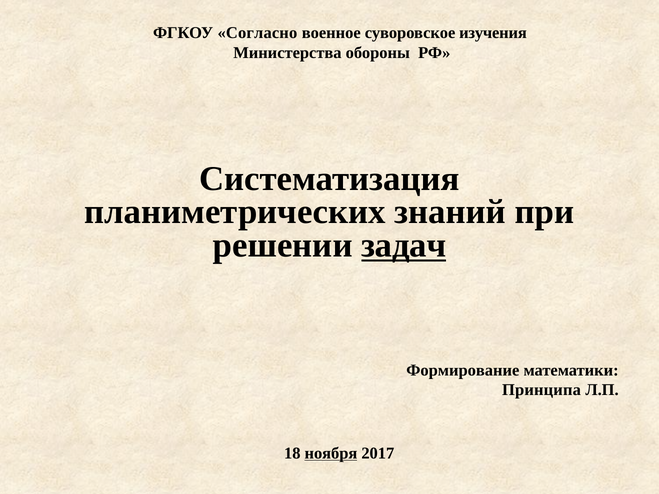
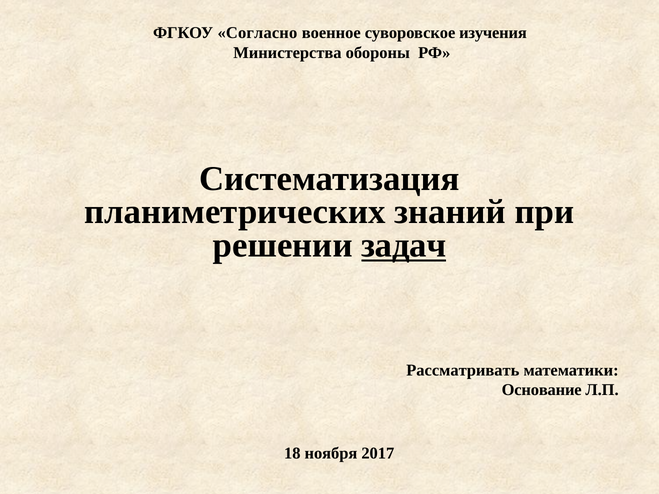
Формирование: Формирование -> Рассматривать (463, 370)
Принципа: Принципа -> Основание (542, 390)
ноября underline: present -> none (331, 453)
